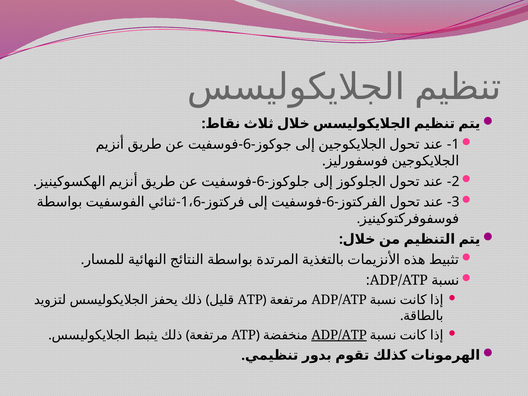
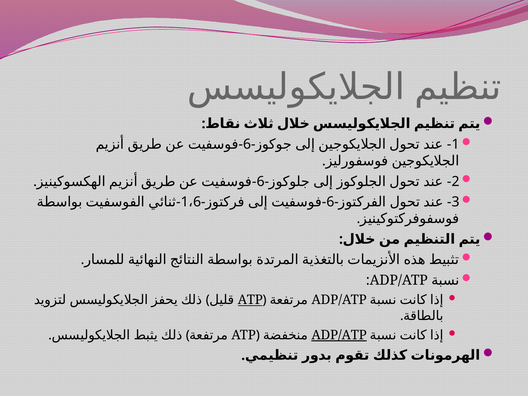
ATP underline: none -> present (250, 300)
